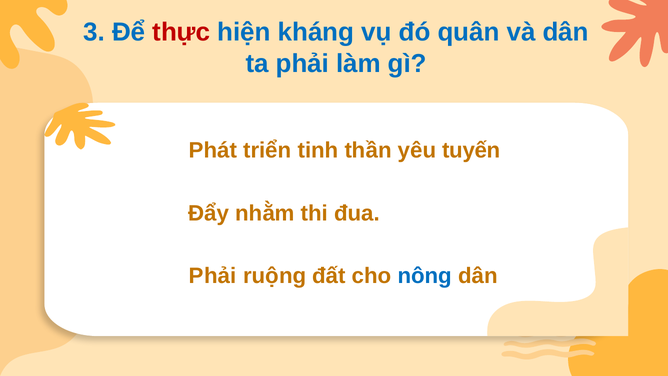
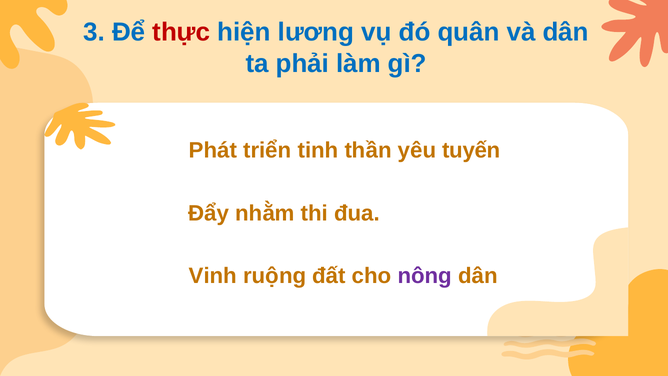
kháng: kháng -> lương (316, 32)
Phải: Phải -> Vinh (213, 276)
nông colour: blue -> purple (425, 276)
